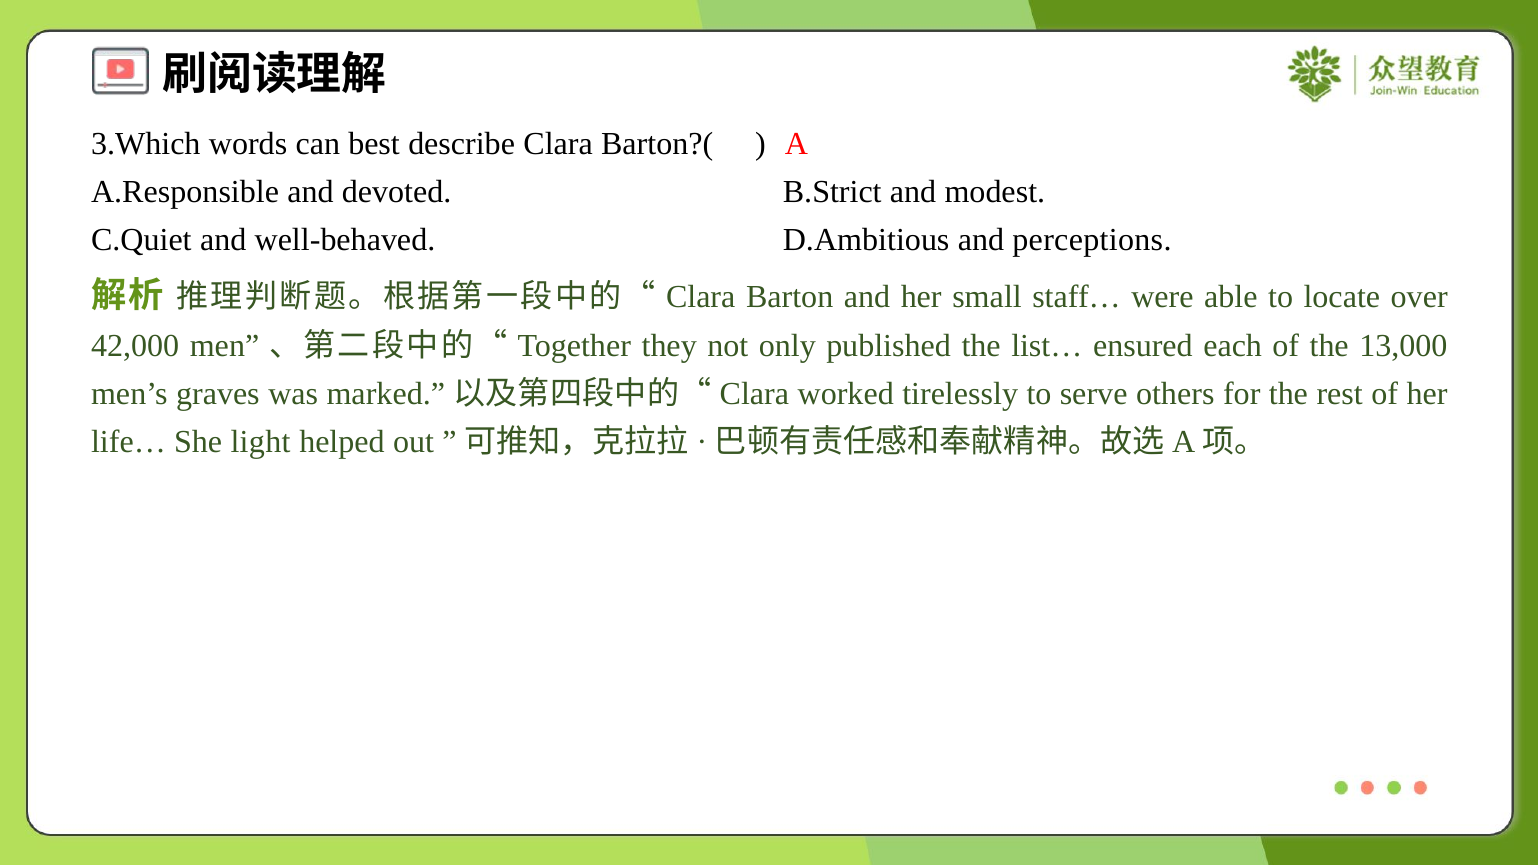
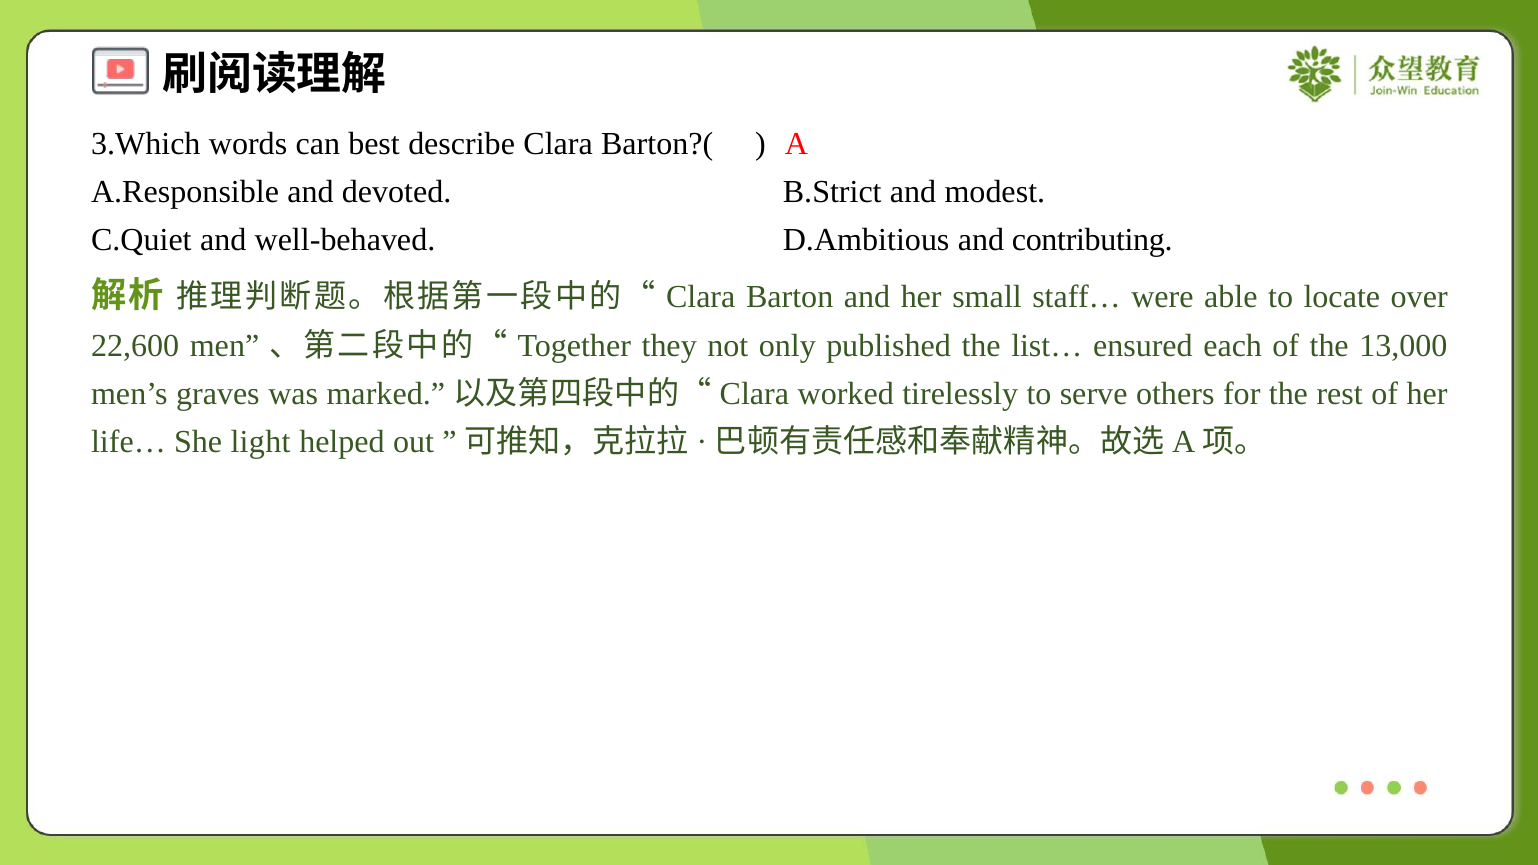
perceptions: perceptions -> contributing (1092, 240)
42,000: 42,000 -> 22,600 (135, 346)
